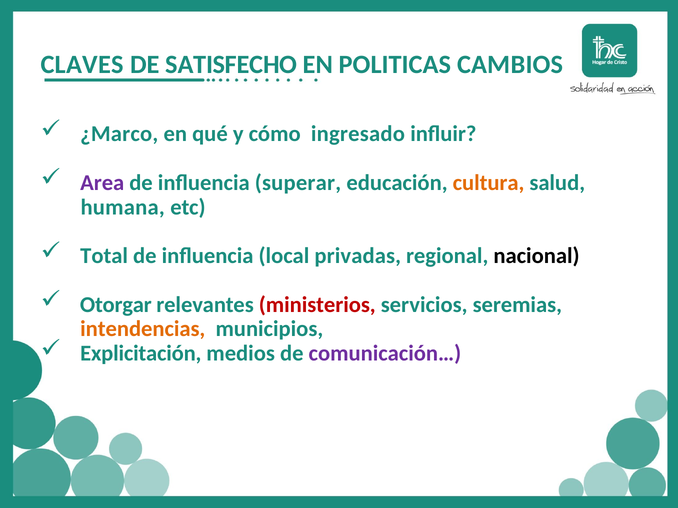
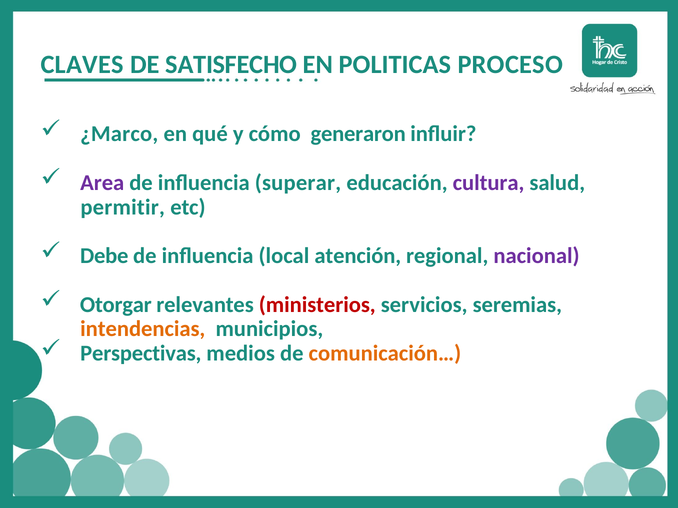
CAMBIOS: CAMBIOS -> PROCESO (510, 65)
ingresado: ingresado -> generaron (358, 134)
cultura colour: orange -> purple (489, 183)
humana: humana -> permitir (123, 207)
Total: Total -> Debe (104, 256)
privadas: privadas -> atención (358, 256)
nacional colour: black -> purple (537, 256)
Explicitación: Explicitación -> Perspectivas (141, 354)
comunicación… colour: purple -> orange (385, 354)
